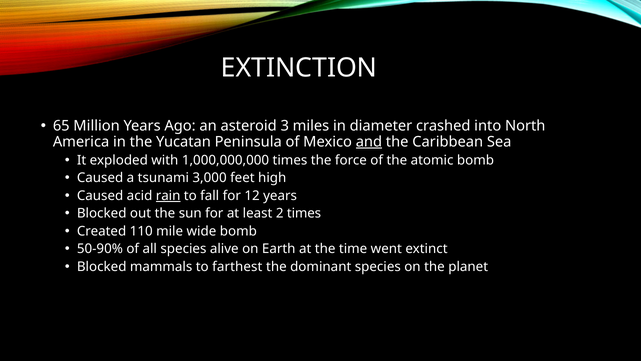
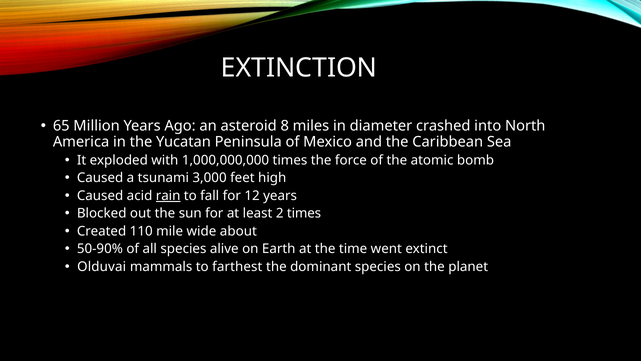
3: 3 -> 8 (285, 126)
and underline: present -> none (369, 141)
wide bomb: bomb -> about (238, 231)
Blocked: Blocked -> Olduvai (102, 266)
